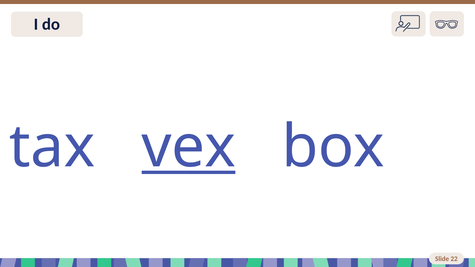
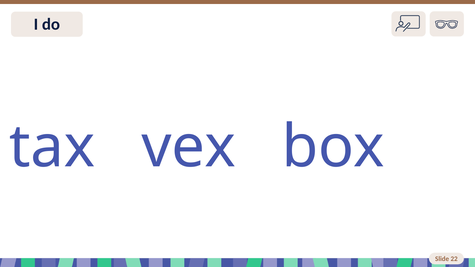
vex underline: present -> none (189, 147)
